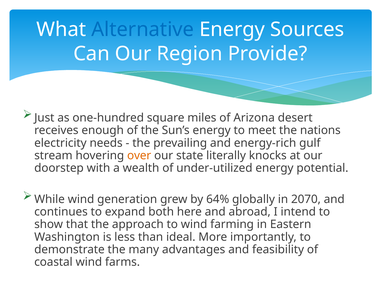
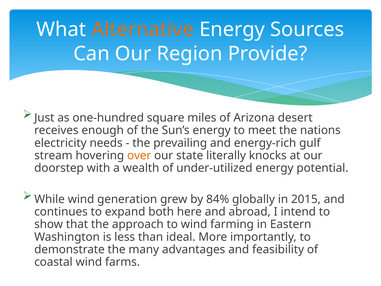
Alternative colour: blue -> orange (143, 30)
64%: 64% -> 84% (218, 199)
2070: 2070 -> 2015 (306, 199)
